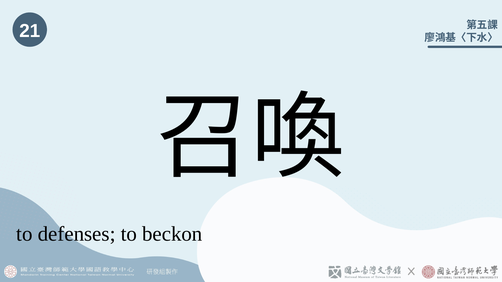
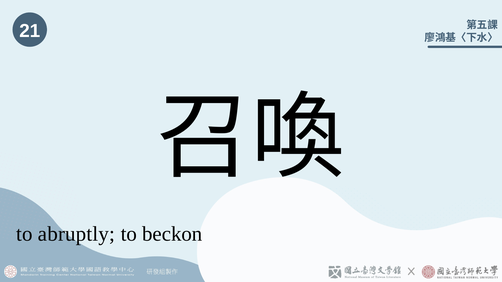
defenses: defenses -> abruptly (77, 234)
